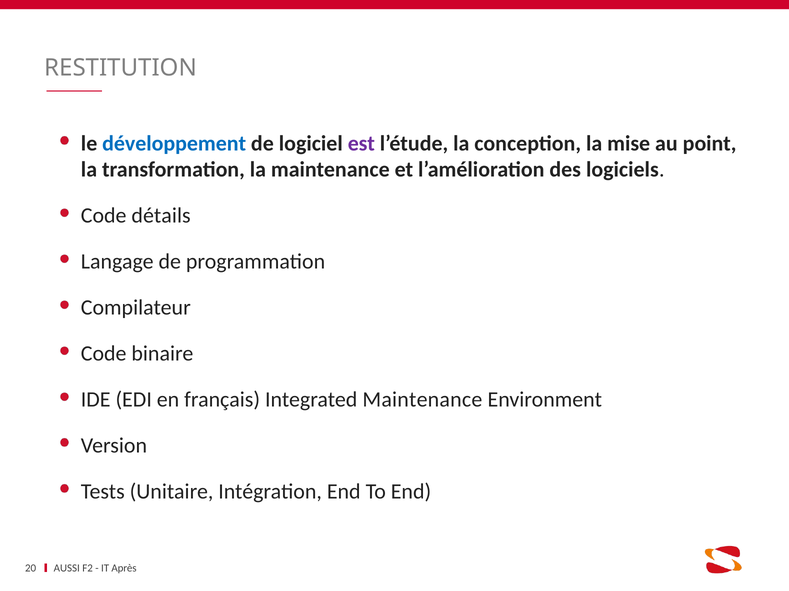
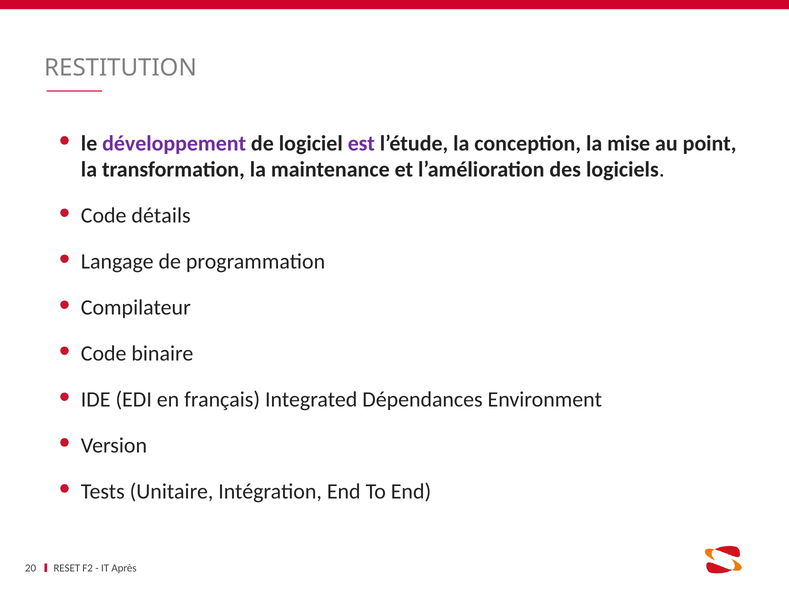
développement colour: blue -> purple (174, 144)
Integrated Maintenance: Maintenance -> Dépendances (422, 400)
AUSSI: AUSSI -> RESET (67, 569)
